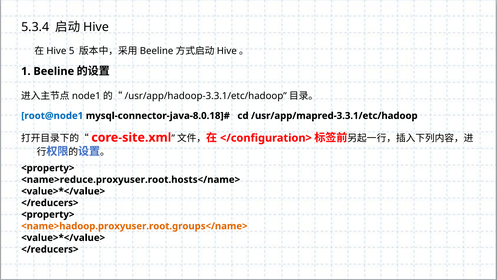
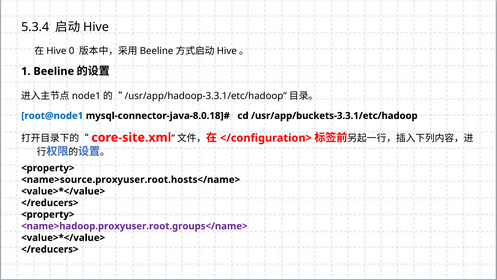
5: 5 -> 0 (72, 51)
/usr/app/mapred-3.3.1/etc/hadoop: /usr/app/mapred-3.3.1/etc/hadoop -> /usr/app/buckets-3.3.1/etc/hadoop (334, 116)
<name>reduce.proxyuser.root.hosts</name>: <name>reduce.proxyuser.root.hosts</name> -> <name>source.proxyuser.root.hosts</name> (131, 179)
<name>hadoop.proxyuser.root.groups</name> colour: orange -> purple (134, 226)
